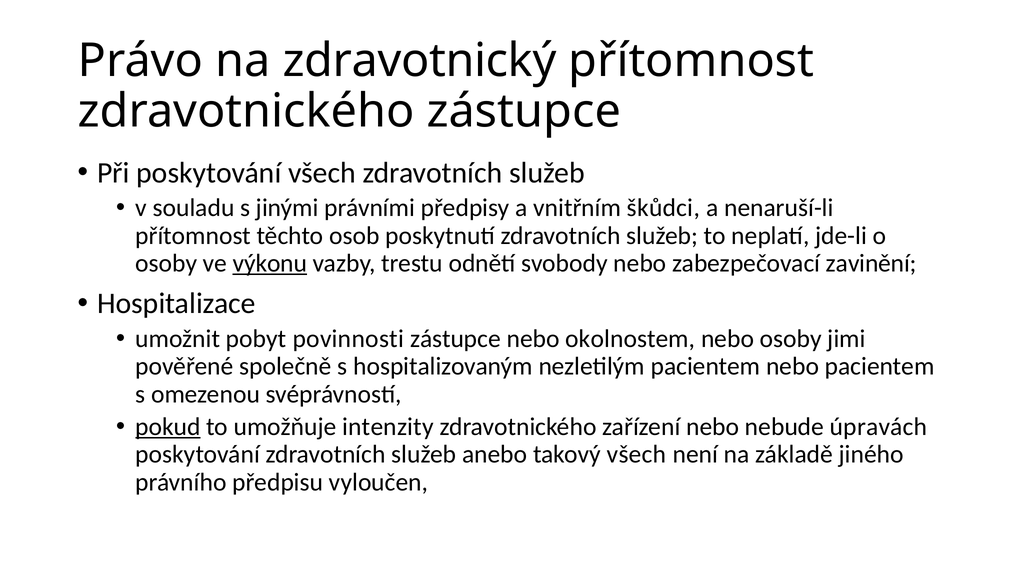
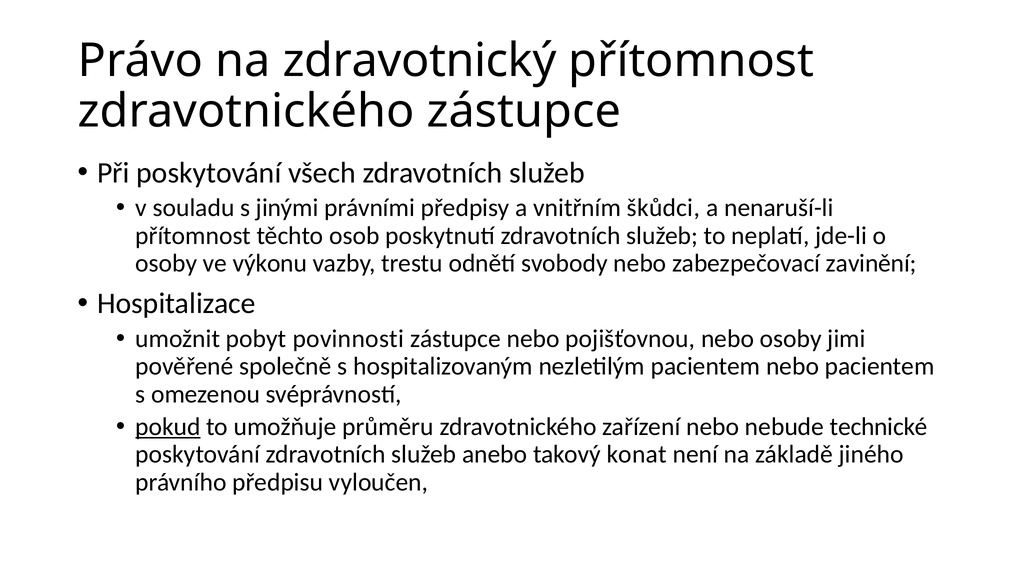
výkonu underline: present -> none (270, 263)
okolnostem: okolnostem -> pojišťovnou (630, 339)
intenzity: intenzity -> průměru (388, 427)
úpravách: úpravách -> technické (879, 427)
takový všech: všech -> konat (637, 454)
